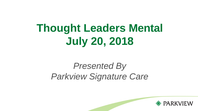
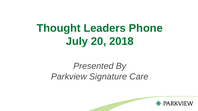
Mental: Mental -> Phone (146, 28)
